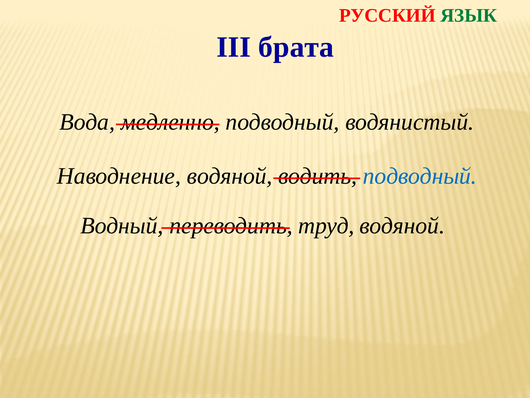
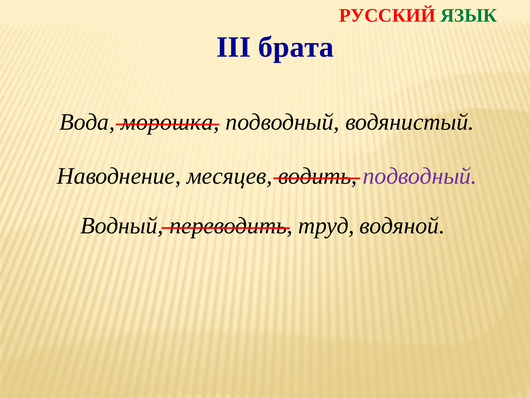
медленно: медленно -> морошка (170, 122)
Наводнение водяной: водяной -> месяцев (230, 176)
подводный colour: blue -> purple (420, 176)
